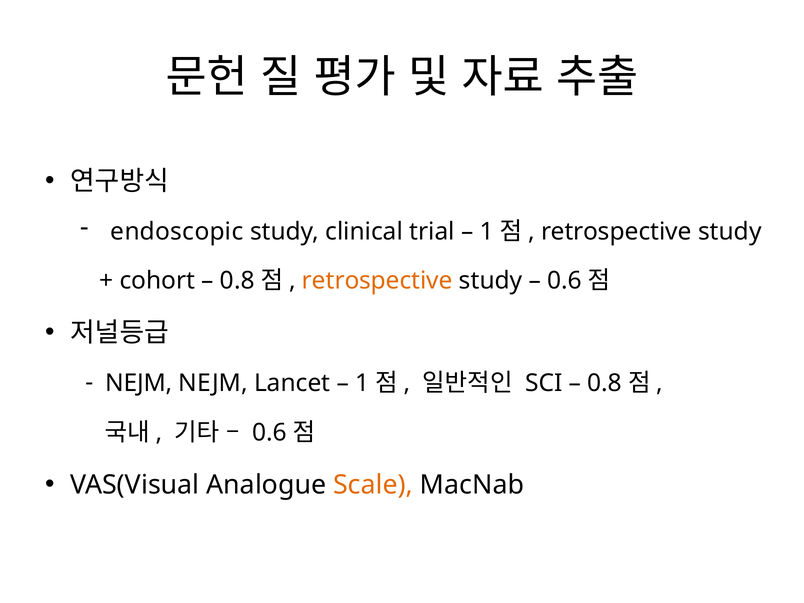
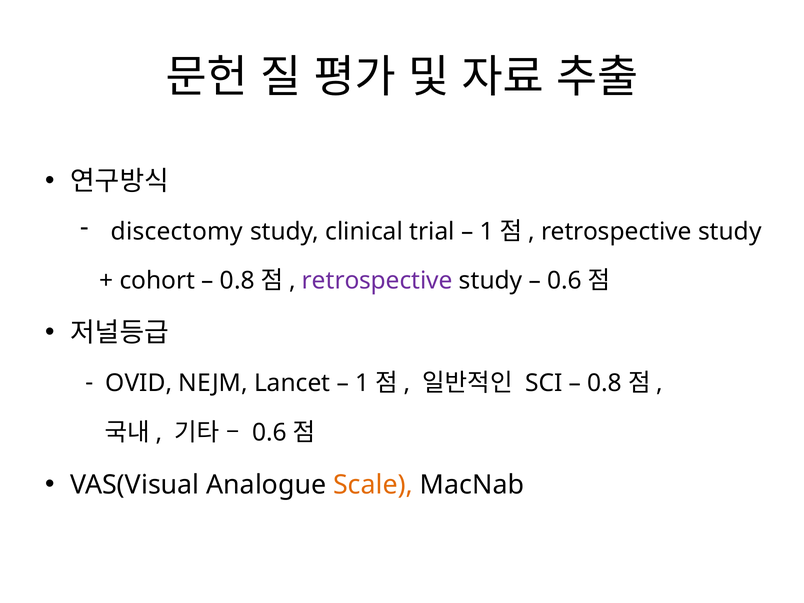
endoscopic: endoscopic -> discectomy (177, 232)
retrospective colour: orange -> purple (377, 281)
NEJM: NEJM -> OVID (139, 383)
